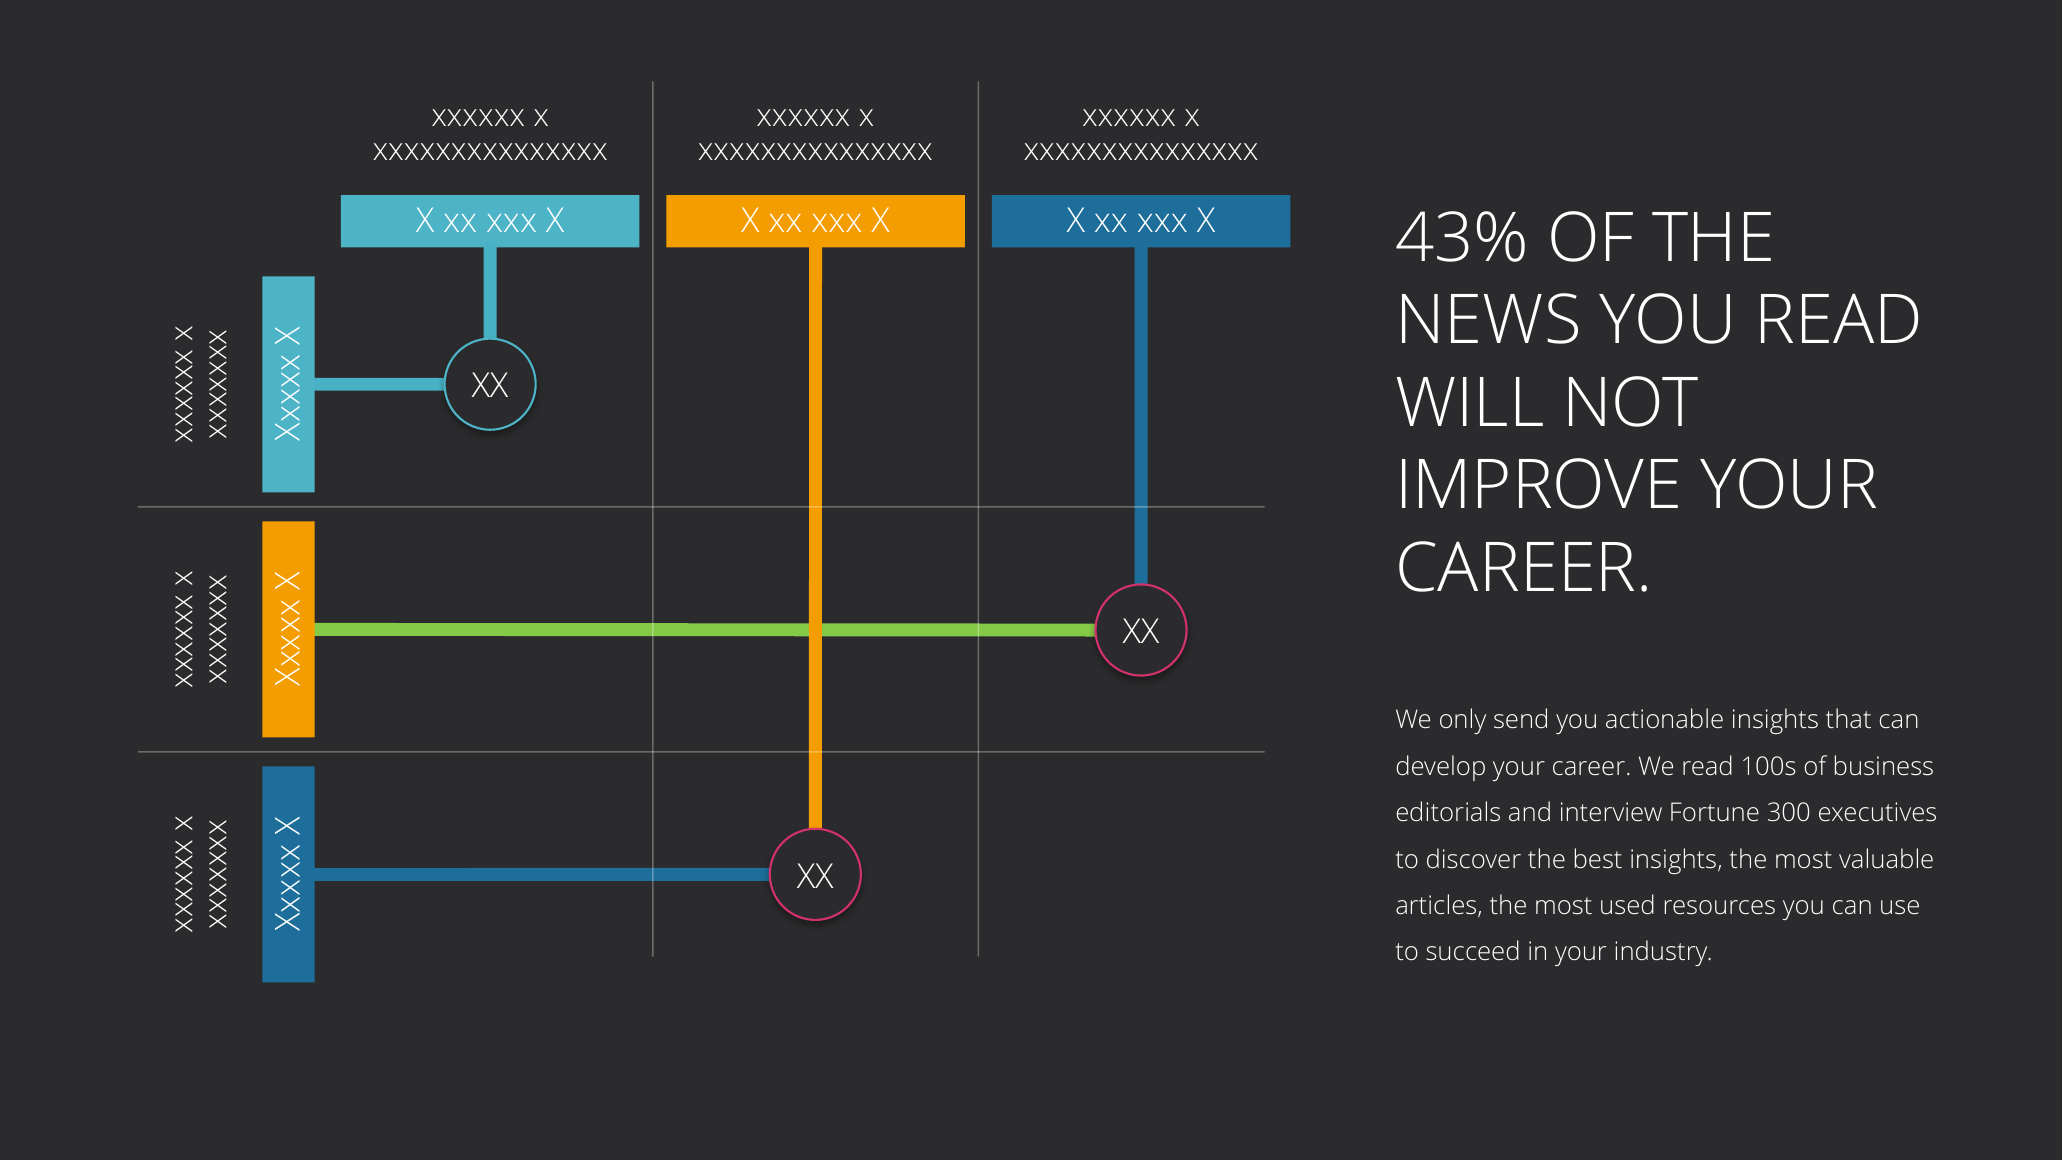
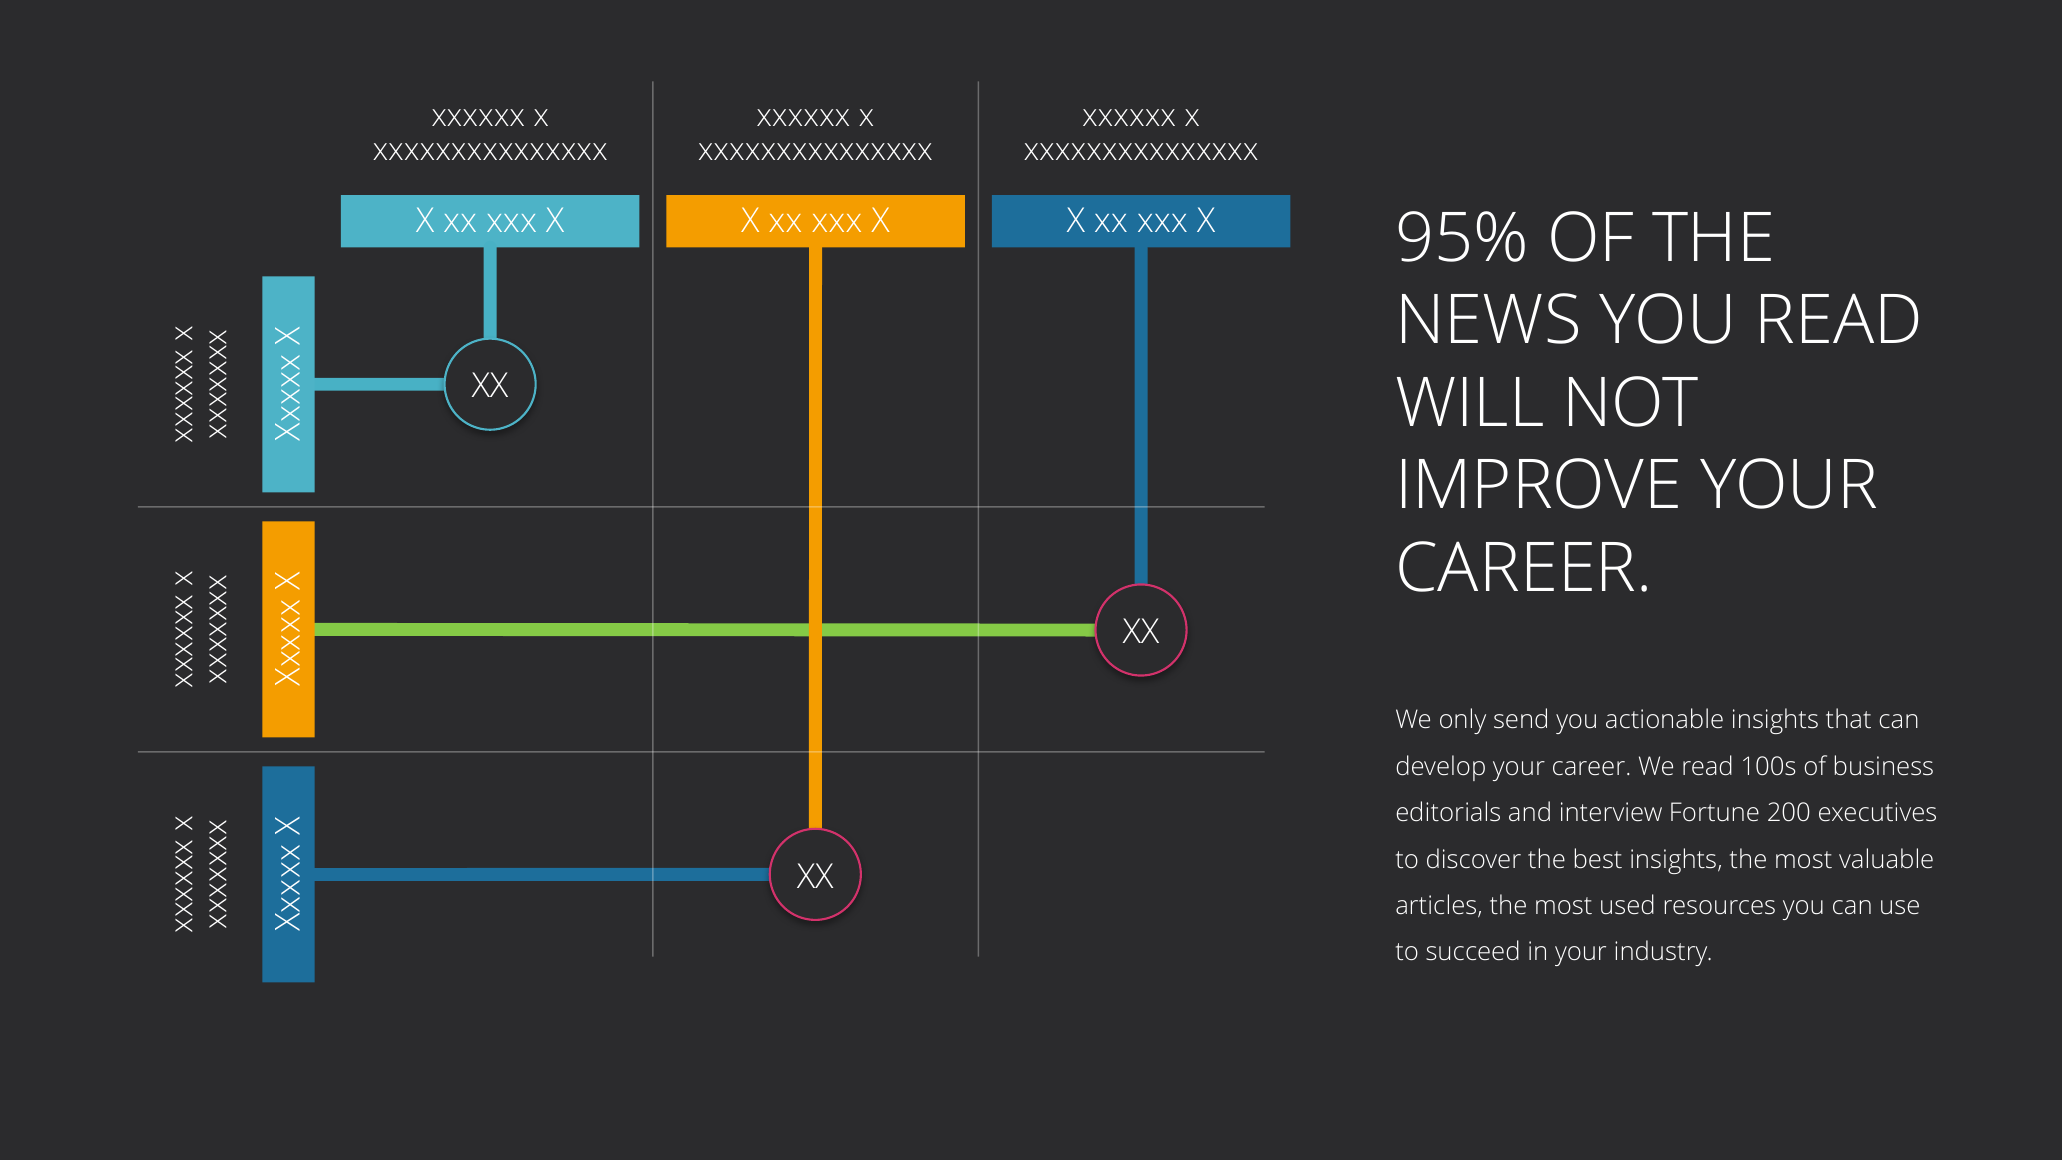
43%: 43% -> 95% (1462, 239)
300: 300 -> 200 (1789, 813)
